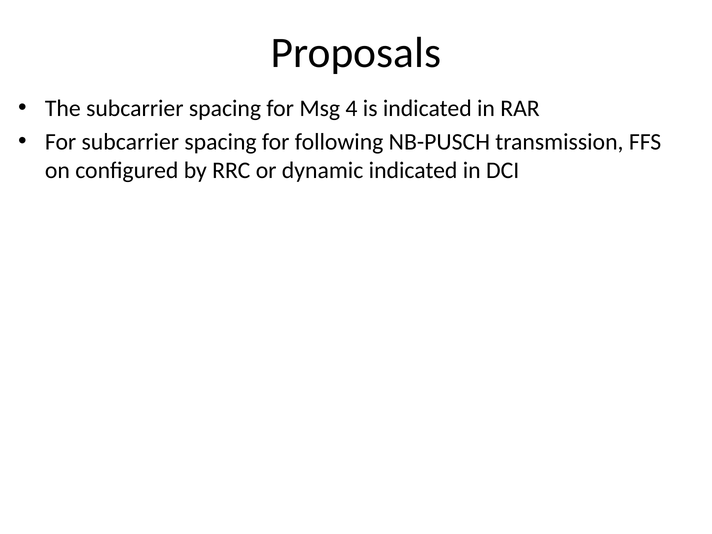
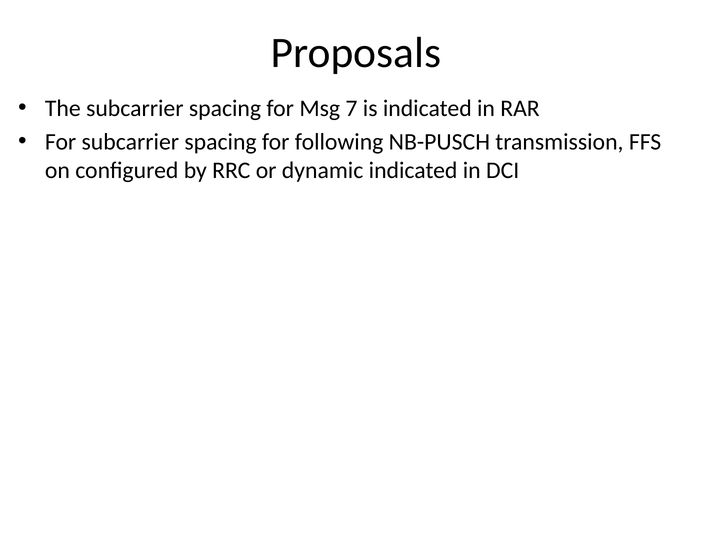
4: 4 -> 7 (351, 108)
